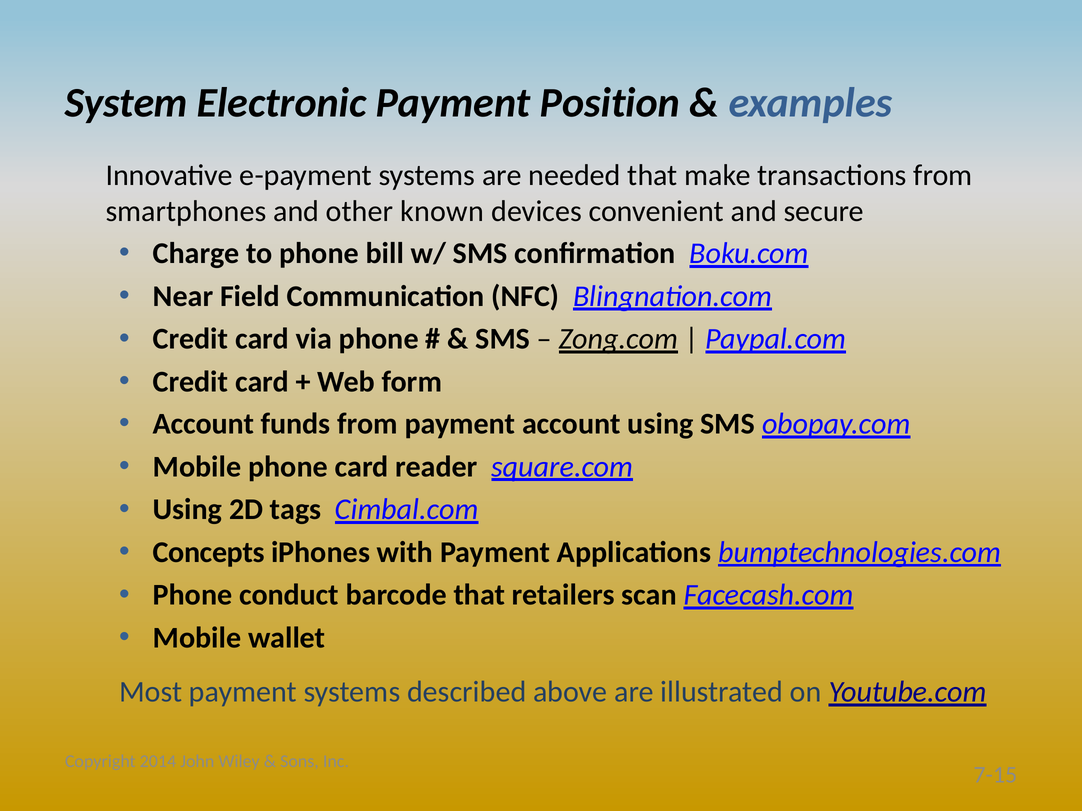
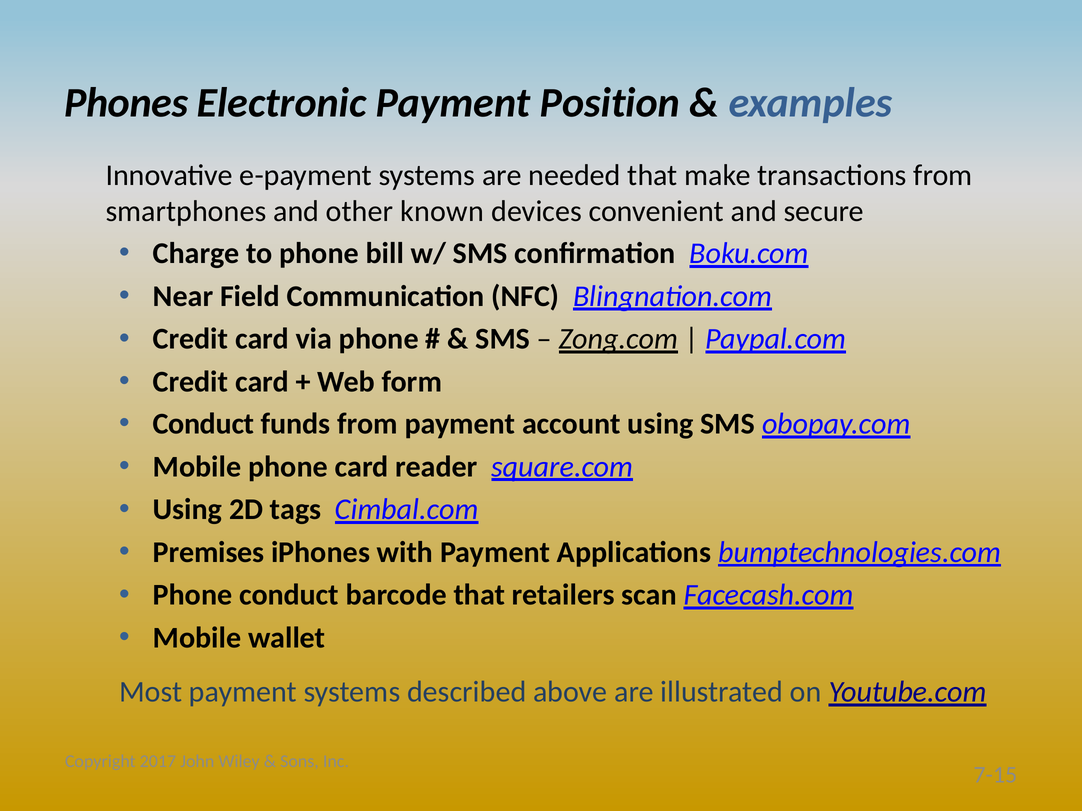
System: System -> Phones (126, 103)
Account: Account -> Conduct (204, 424)
Concepts: Concepts -> Premises (209, 553)
2014: 2014 -> 2017 (158, 762)
